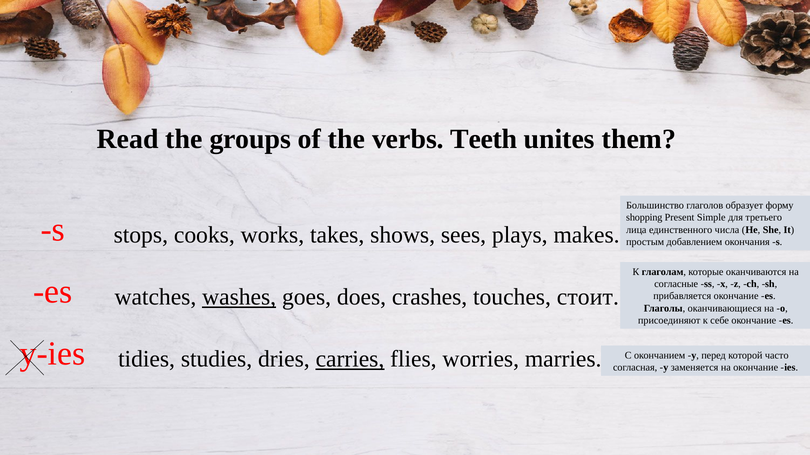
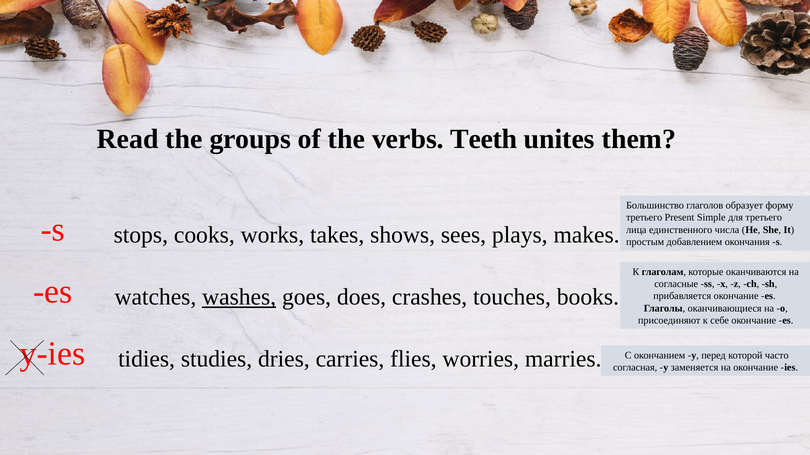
shopping: shopping -> третьего (644, 218)
стоит: стоит -> books (588, 297)
carries underline: present -> none (350, 360)
